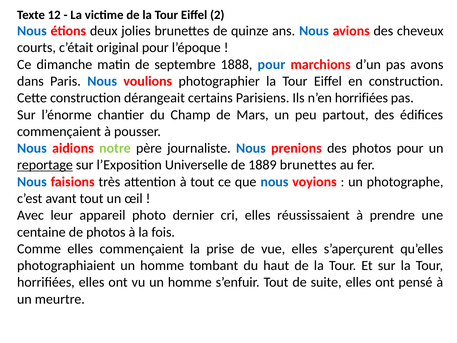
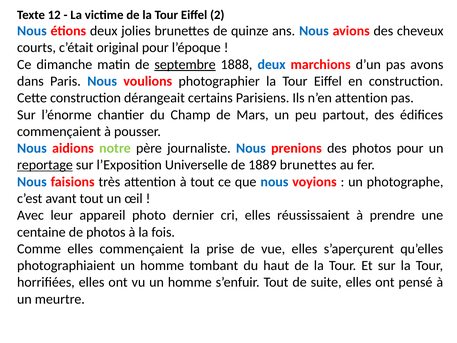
septembre underline: none -> present (185, 64)
1888 pour: pour -> deux (272, 64)
n’en horrifiées: horrifiées -> attention (361, 98)
